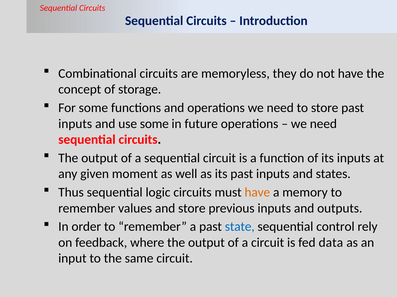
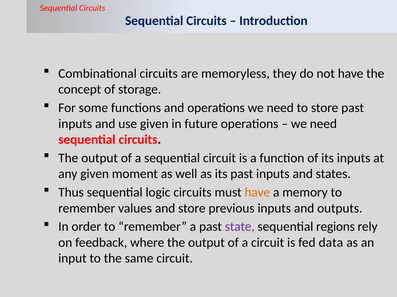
use some: some -> given (154, 124)
state colour: blue -> purple (240, 227)
control: control -> regions (335, 227)
